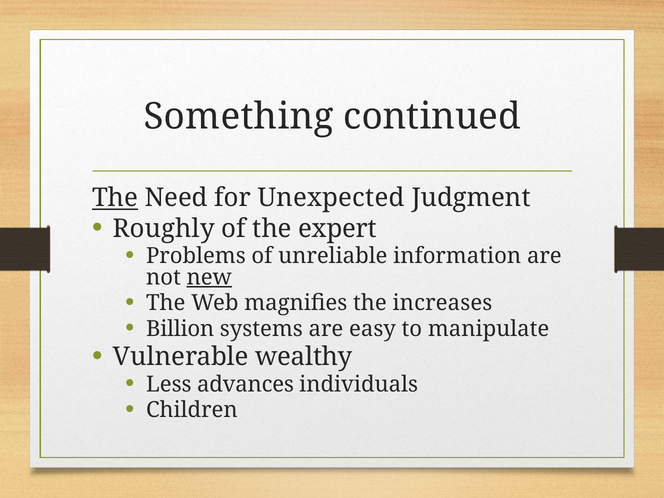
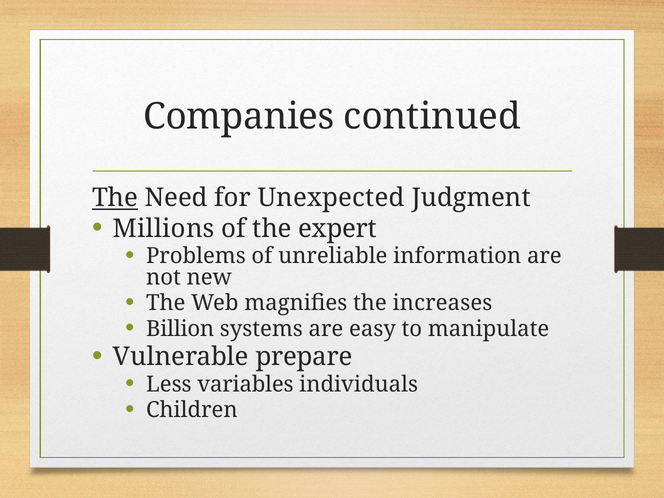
Something: Something -> Companies (239, 116)
Roughly: Roughly -> Millions (164, 229)
new underline: present -> none (209, 277)
wealthy: wealthy -> prepare (304, 357)
advances: advances -> variables (245, 384)
